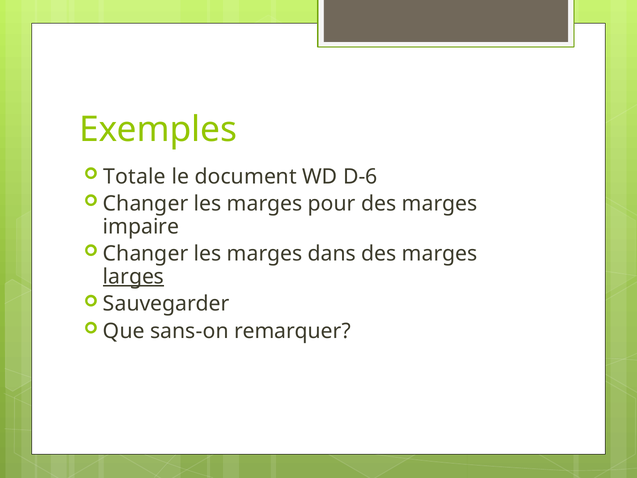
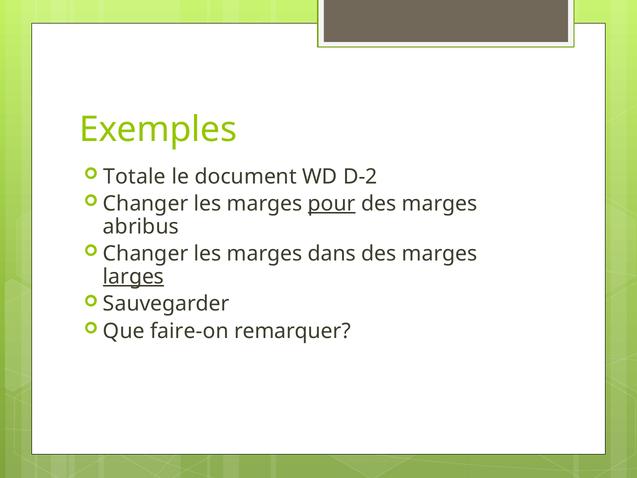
D-6: D-6 -> D-2 (360, 176)
pour underline: none -> present (332, 204)
impaire: impaire -> abribus (141, 226)
sans-on: sans-on -> faire-on (189, 331)
